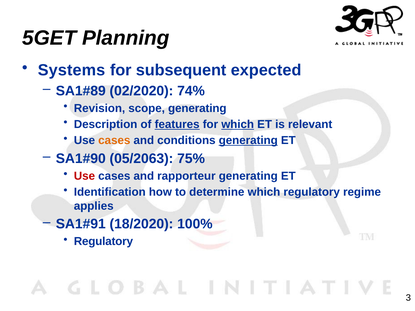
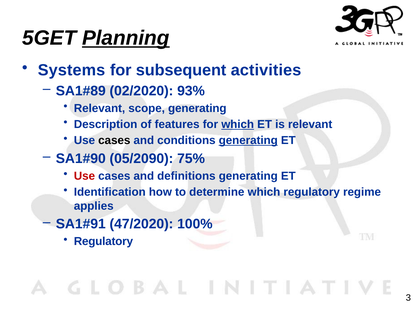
Planning underline: none -> present (126, 38)
expected: expected -> activities (266, 70)
74%: 74% -> 93% (191, 91)
Revision: Revision -> Relevant (100, 108)
features underline: present -> none (177, 124)
cases colour: orange -> black (114, 141)
05/2063: 05/2063 -> 05/2090 (141, 159)
rapporteur: rapporteur -> definitions (186, 176)
18/2020: 18/2020 -> 47/2020 (141, 224)
